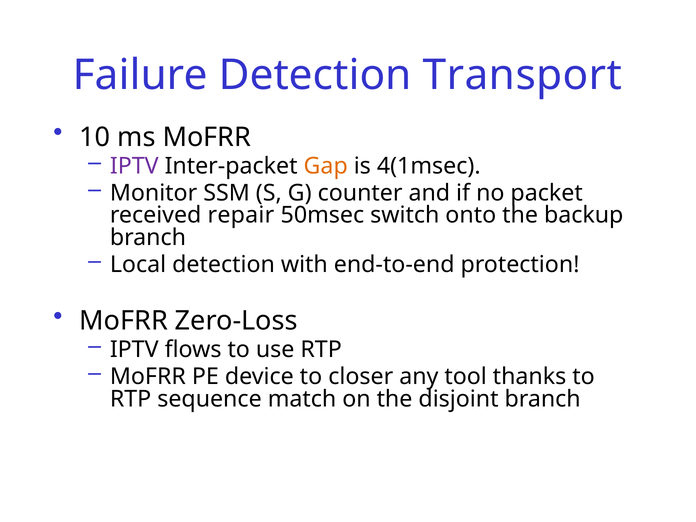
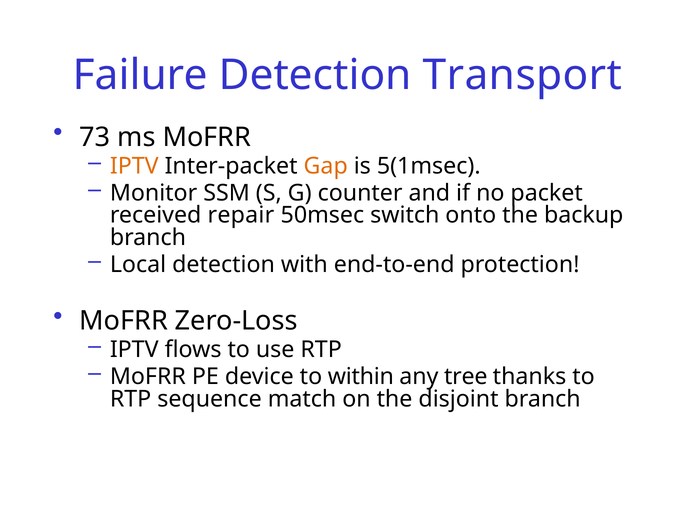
10: 10 -> 73 (95, 137)
IPTV colour: purple -> orange (134, 166)
4(1msec: 4(1msec -> 5(1msec (429, 166)
closer: closer -> within (361, 377)
tool: tool -> tree (466, 377)
